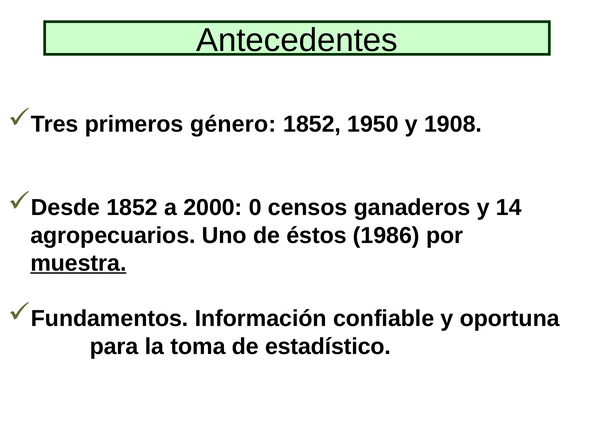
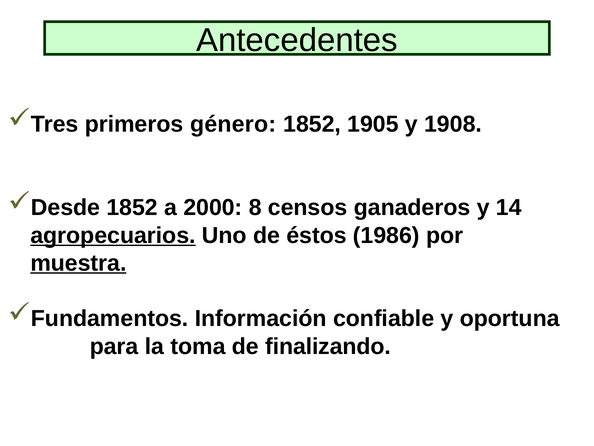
1950: 1950 -> 1905 (373, 124)
0: 0 -> 8 (255, 207)
agropecuarios underline: none -> present (113, 235)
estadístico: estadístico -> finalizando (328, 346)
